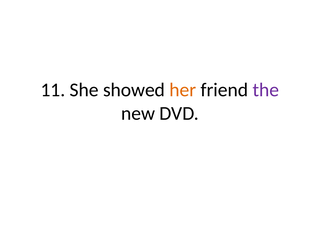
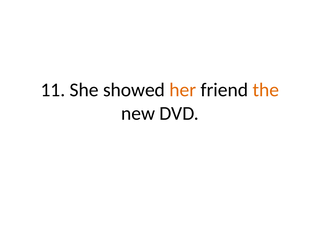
the colour: purple -> orange (266, 90)
